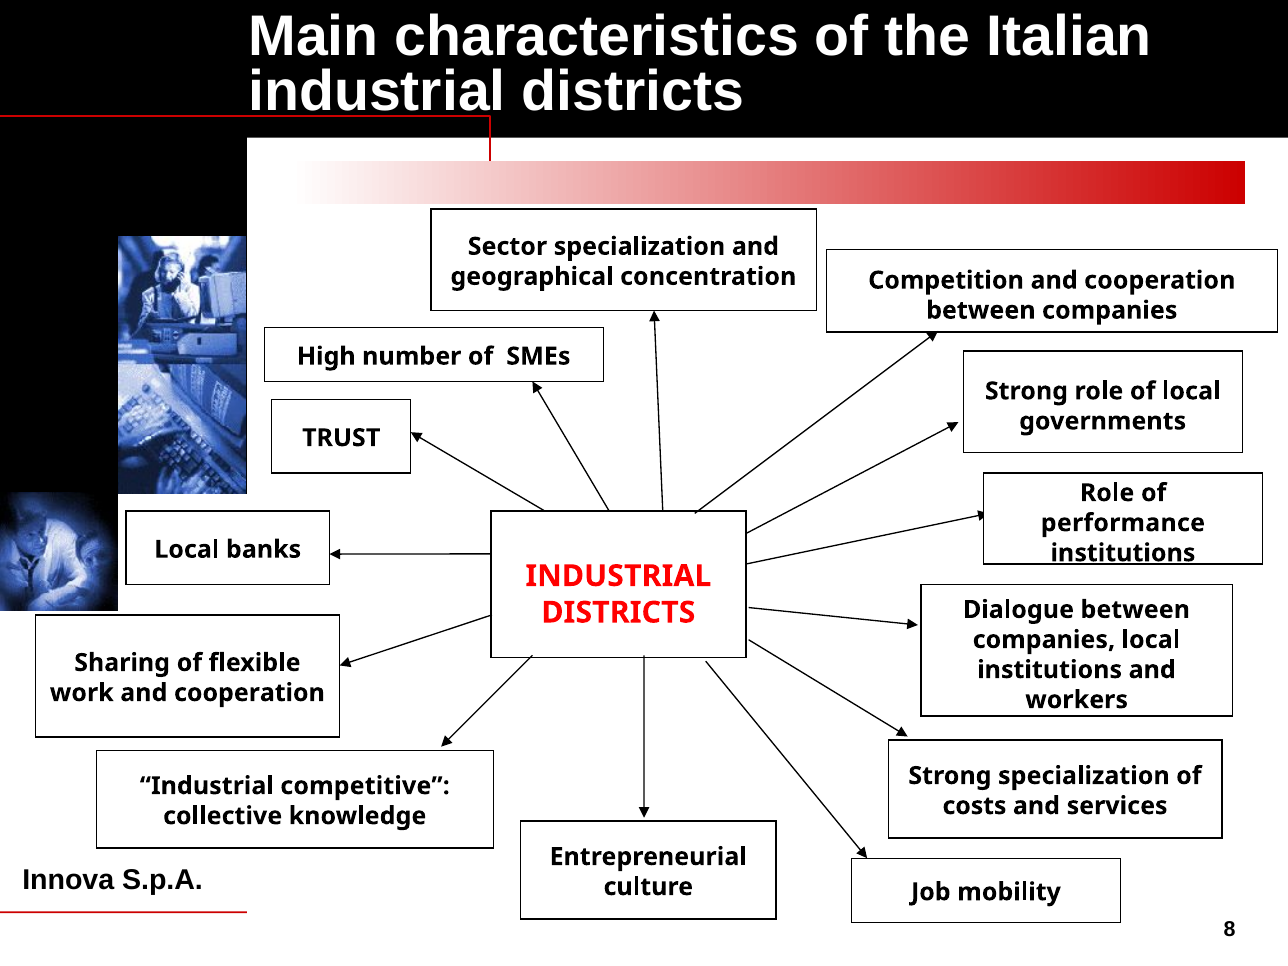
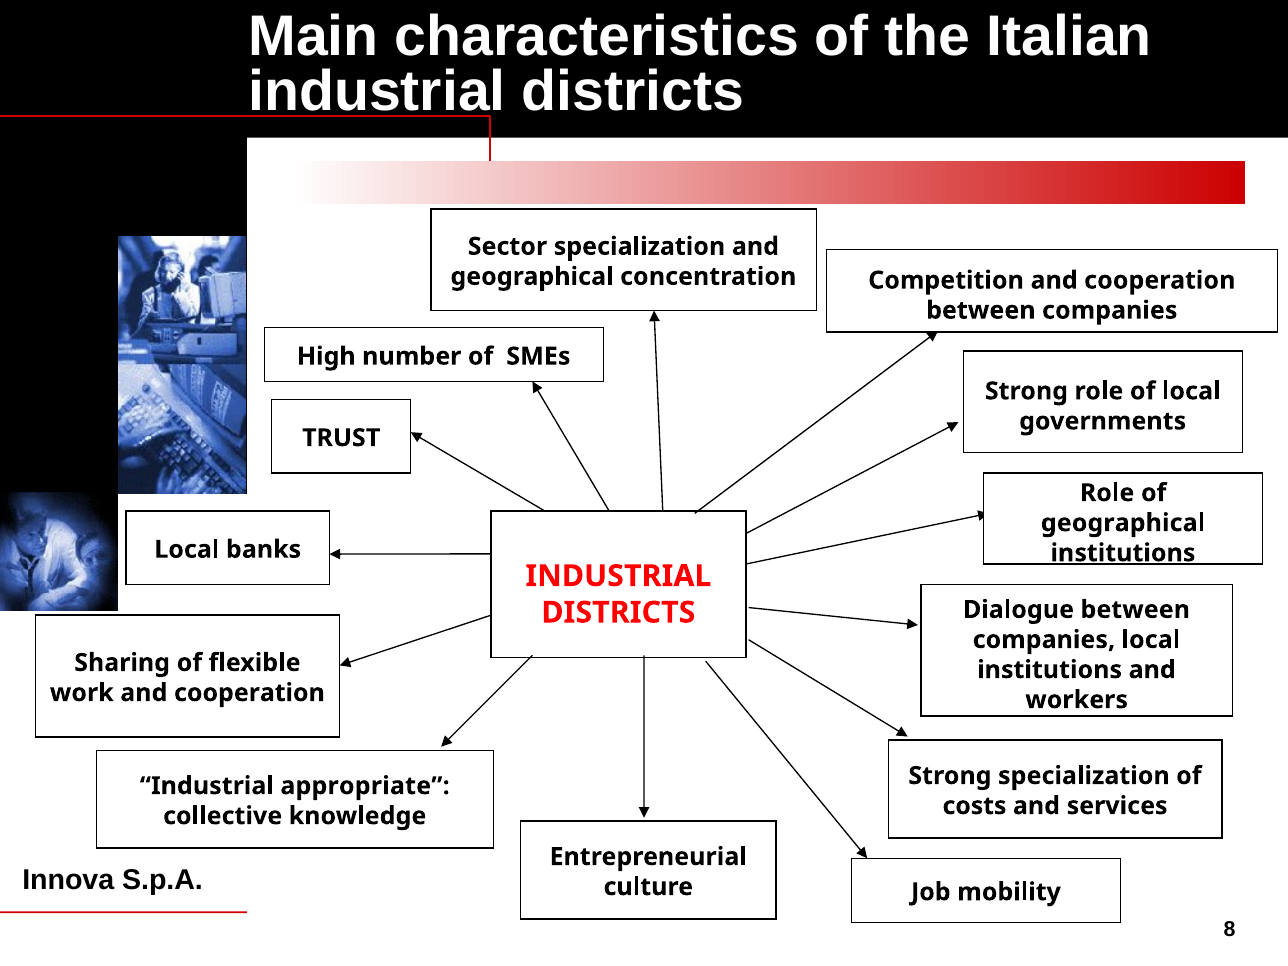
performance: performance -> geographical (1123, 523)
competitive: competitive -> appropriate (365, 786)
